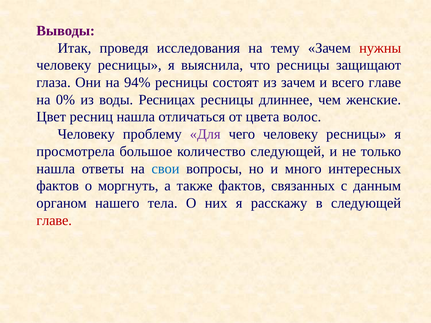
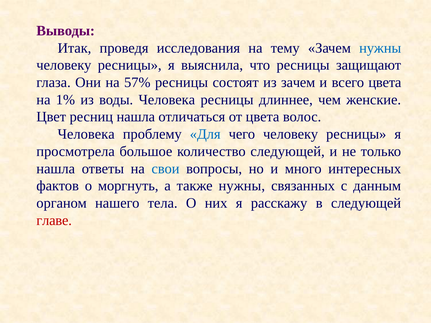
нужны colour: red -> blue (380, 48)
94%: 94% -> 57% (137, 83)
всего главе: главе -> цвета (385, 83)
0%: 0% -> 1% (65, 100)
воды Ресницах: Ресницах -> Человека (167, 100)
Человеку: Человеку -> Человека (86, 134)
Для colour: purple -> blue (205, 134)
также фактов: фактов -> нужны (242, 186)
